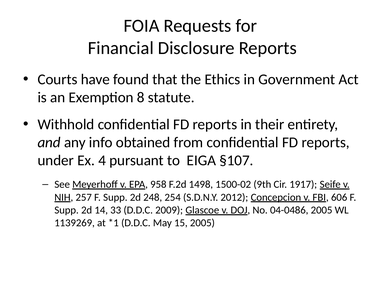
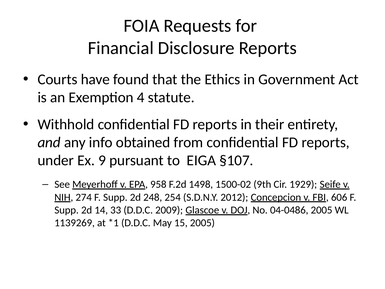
8: 8 -> 4 (141, 97)
4: 4 -> 9 (102, 160)
1917: 1917 -> 1929 (303, 184)
257: 257 -> 274 (84, 197)
